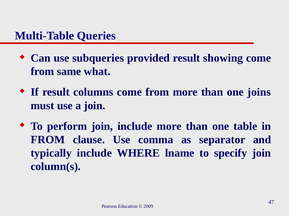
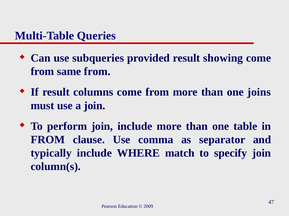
same what: what -> from (97, 72)
lname: lname -> match (180, 154)
